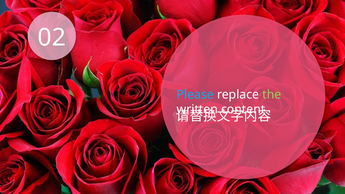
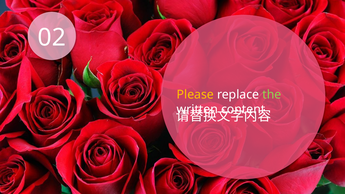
Please colour: light blue -> yellow (195, 95)
